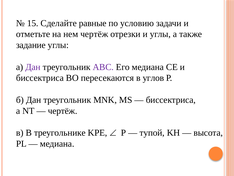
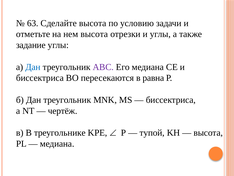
15: 15 -> 63 (33, 23)
Сделайте равные: равные -> высота (93, 23)
нем чертёж: чертёж -> высота (94, 34)
Дан colour: purple -> blue (33, 67)
углов: углов -> равна (153, 78)
